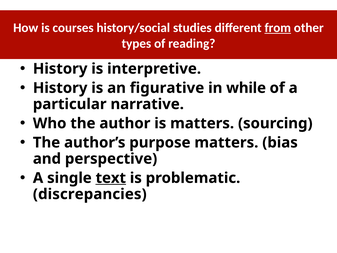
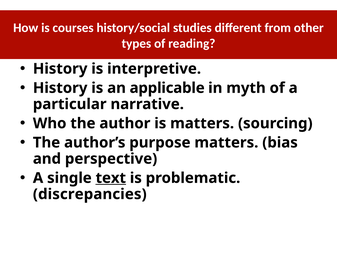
from underline: present -> none (278, 28)
figurative: figurative -> applicable (167, 88)
while: while -> myth (246, 88)
